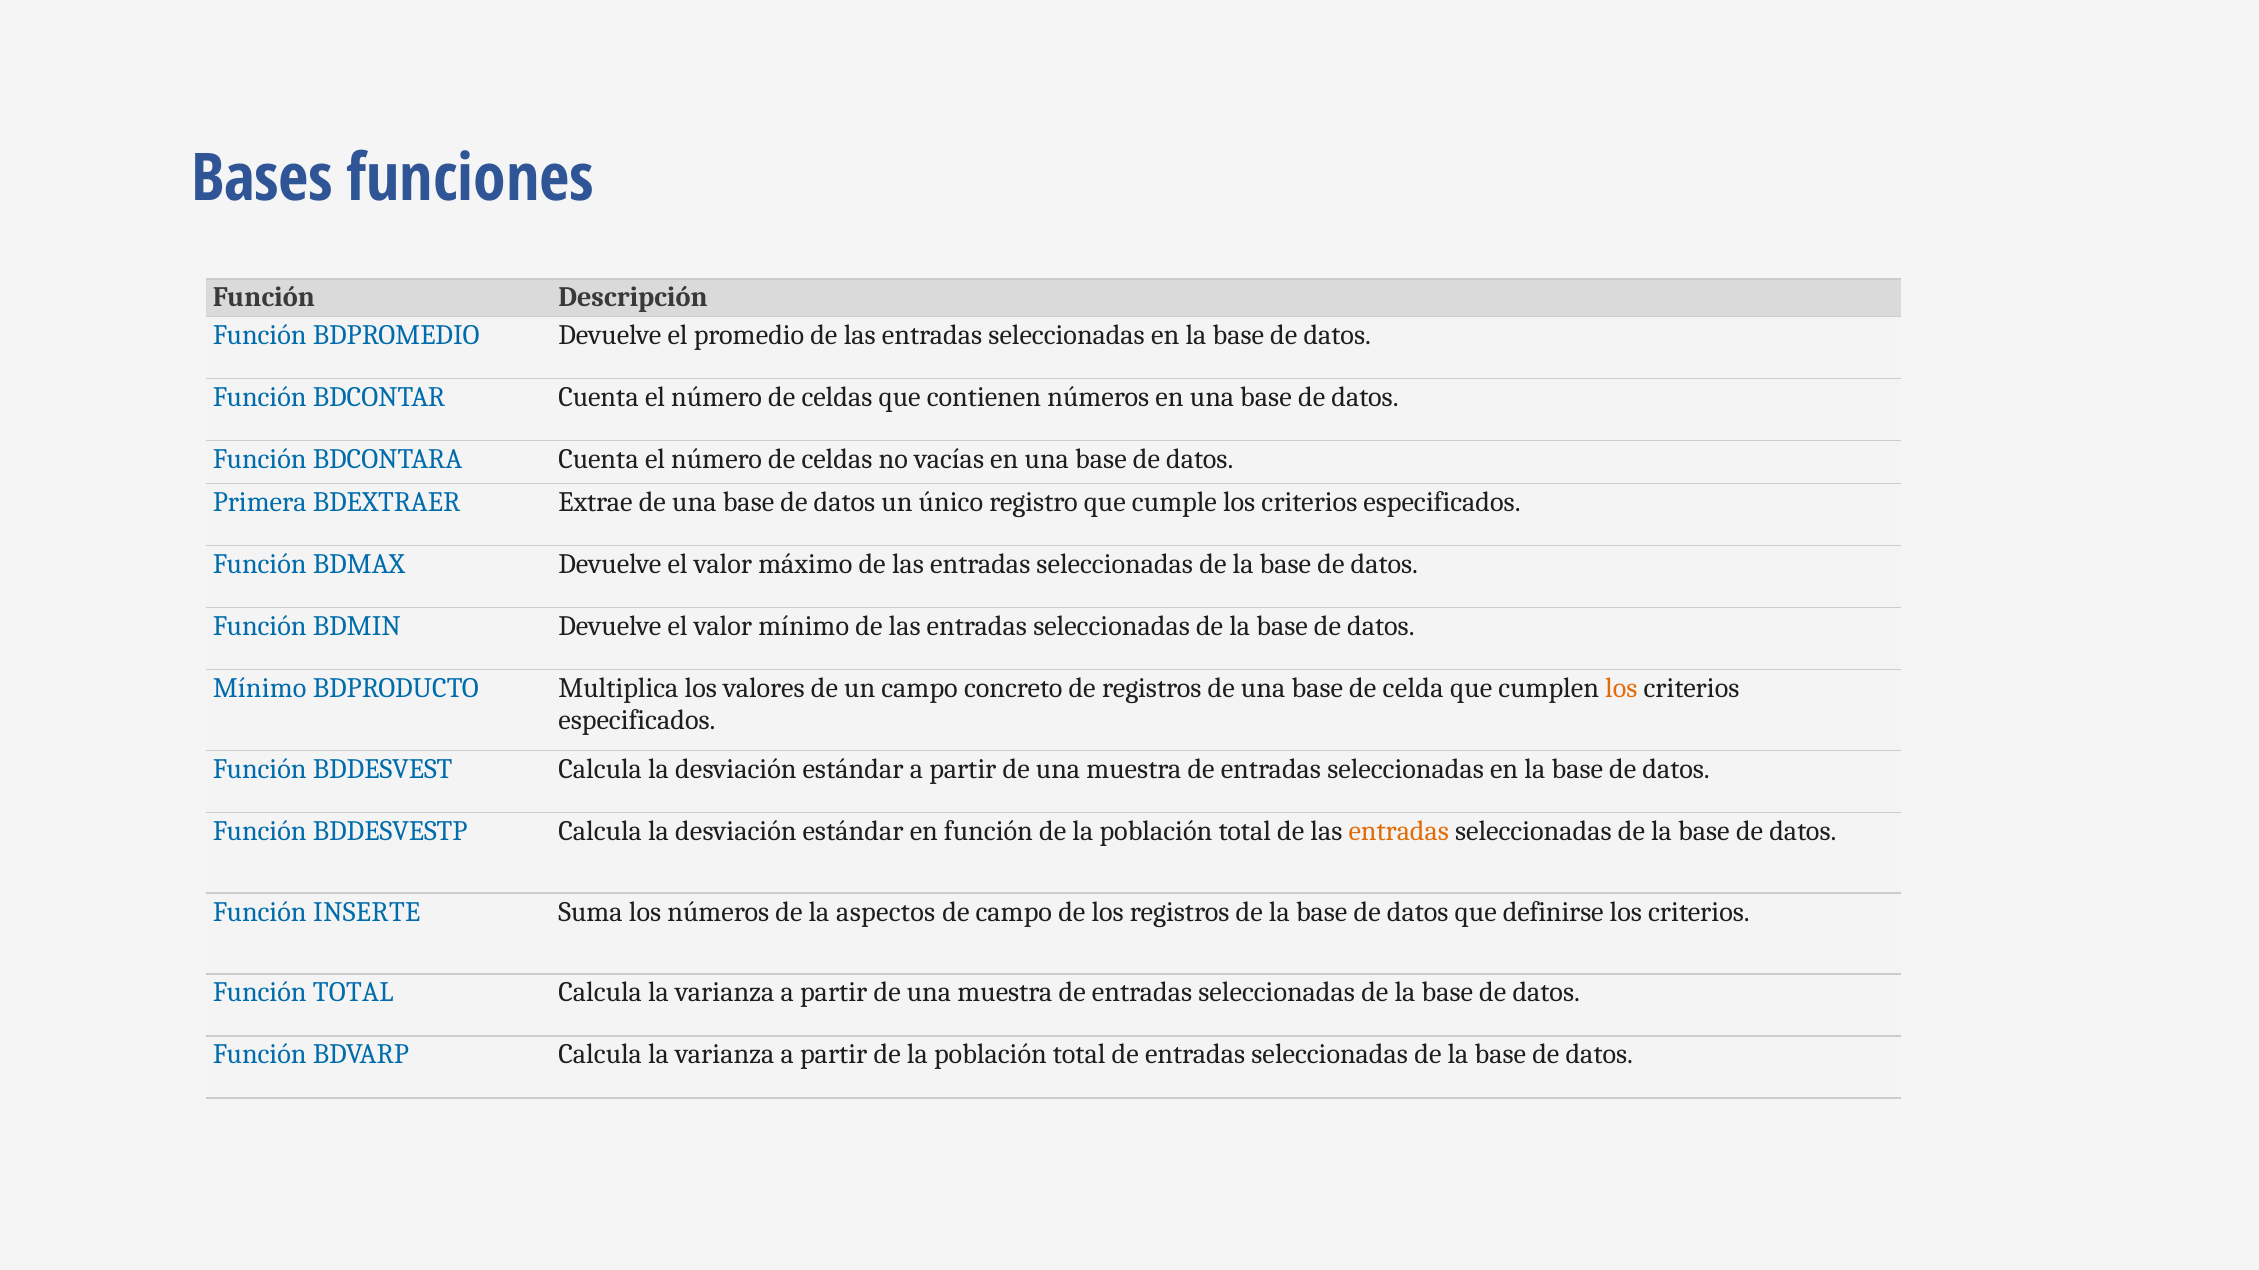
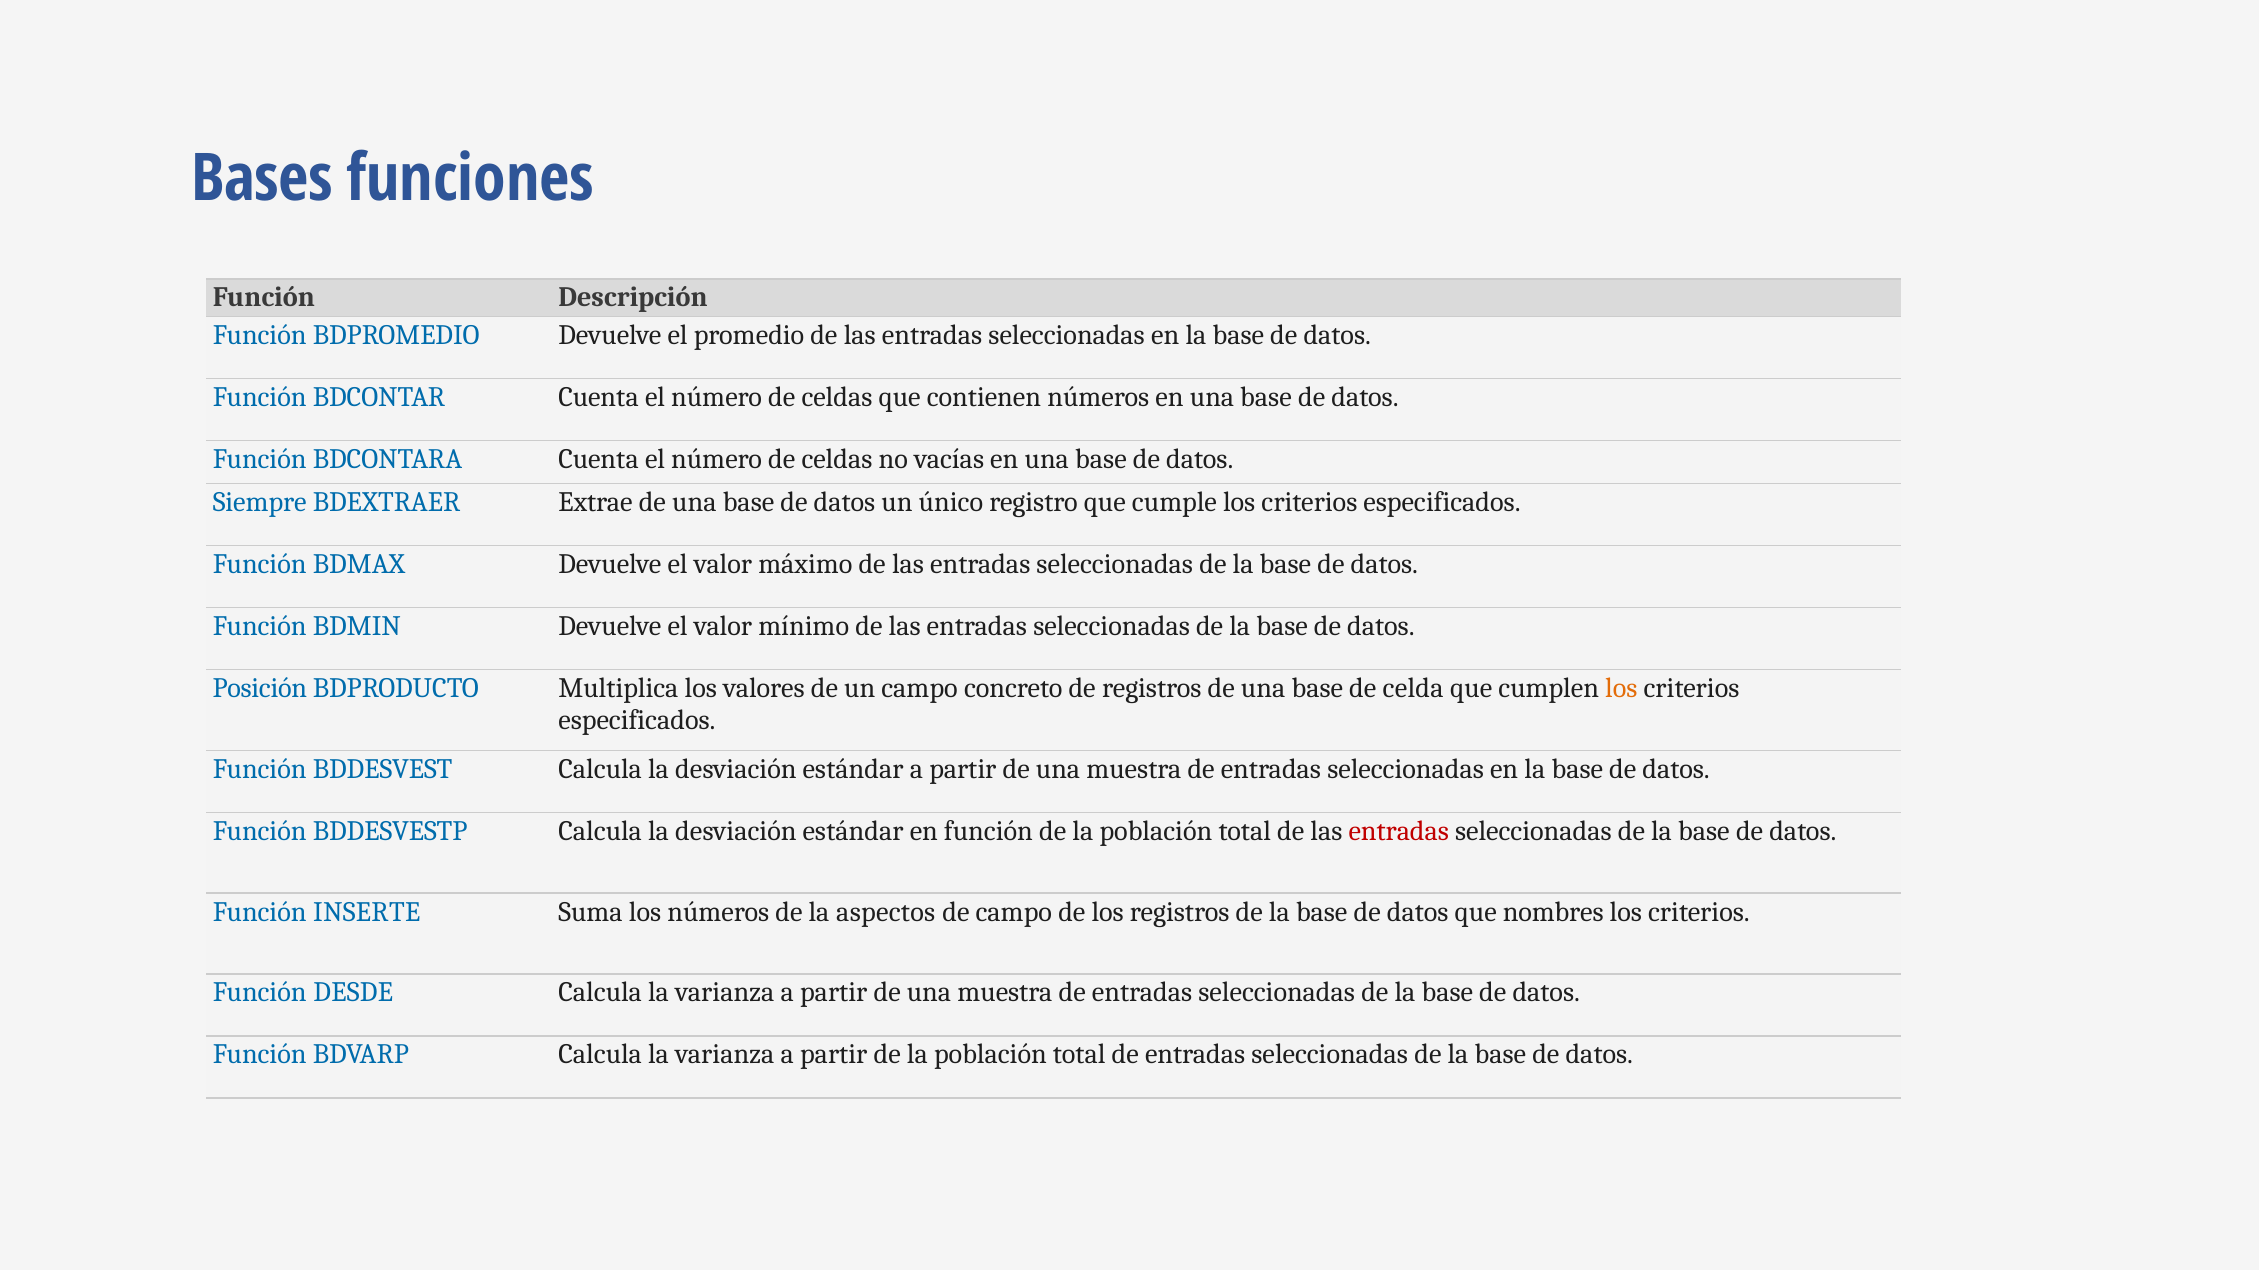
Primera: Primera -> Siempre (260, 503)
Mínimo: Mínimo -> Posición (260, 689)
entradas colour: orange -> red (1399, 831)
definirse: definirse -> nombres (1553, 912)
Función TOTAL: TOTAL -> DESDE (353, 993)
